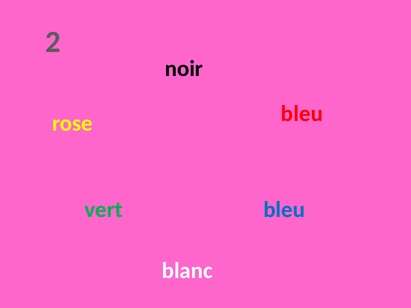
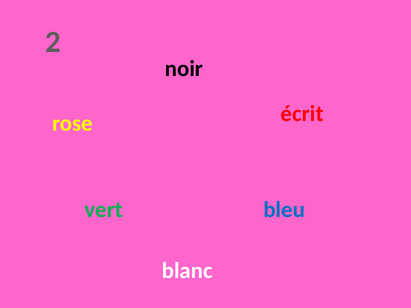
bleu: bleu -> écrit (302, 114)
